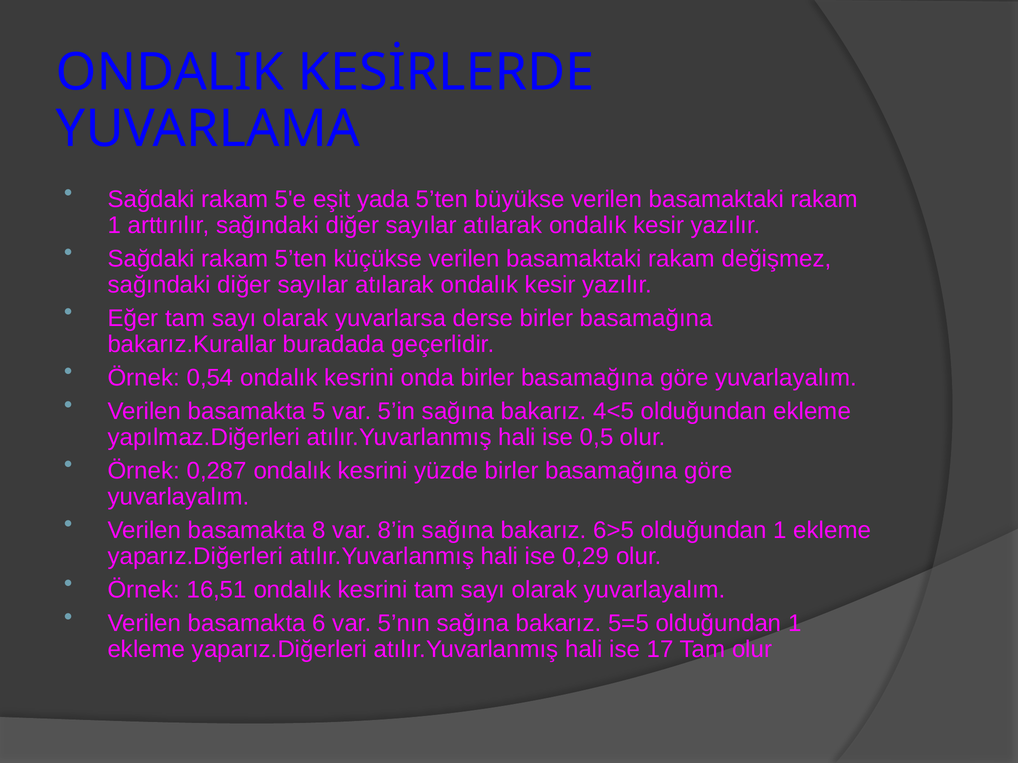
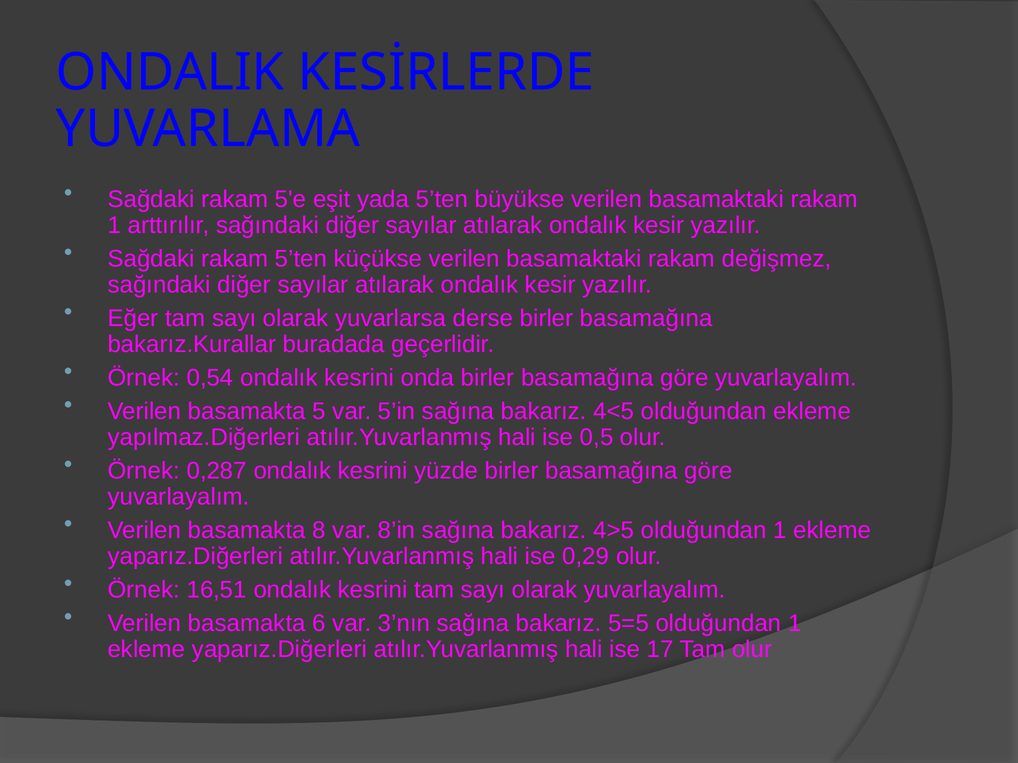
6>5: 6>5 -> 4>5 (614, 531)
5’nın: 5’nın -> 3’nın (404, 624)
